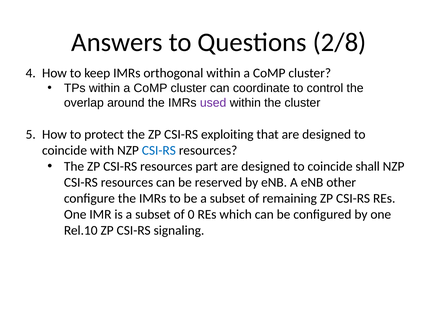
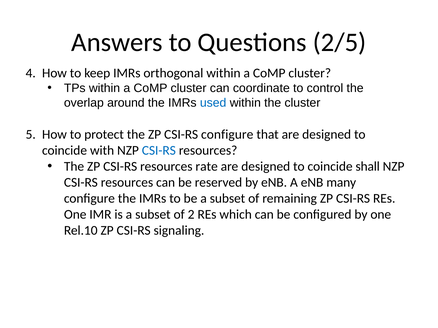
2/8: 2/8 -> 2/5 (340, 42)
used colour: purple -> blue (213, 103)
CSI-RS exploiting: exploiting -> configure (227, 134)
part: part -> rate (207, 167)
other: other -> many (341, 183)
0: 0 -> 2 (191, 215)
